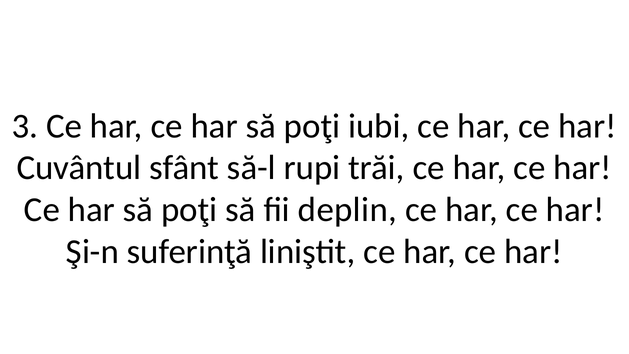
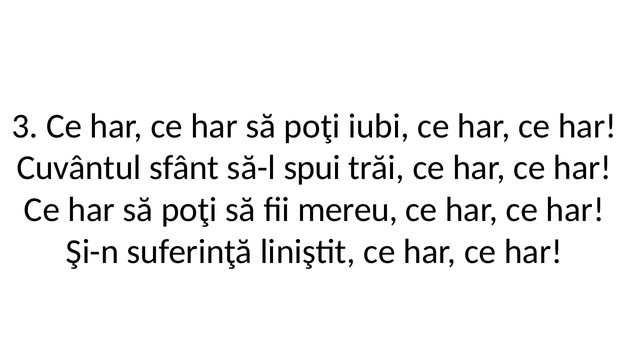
rupi: rupi -> spui (312, 168)
deplin: deplin -> mereu (348, 210)
